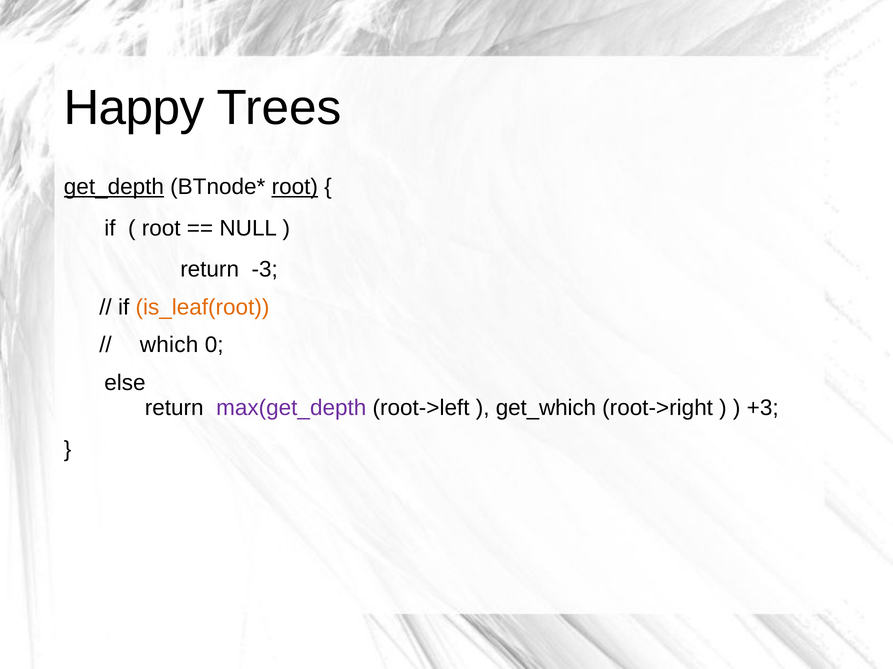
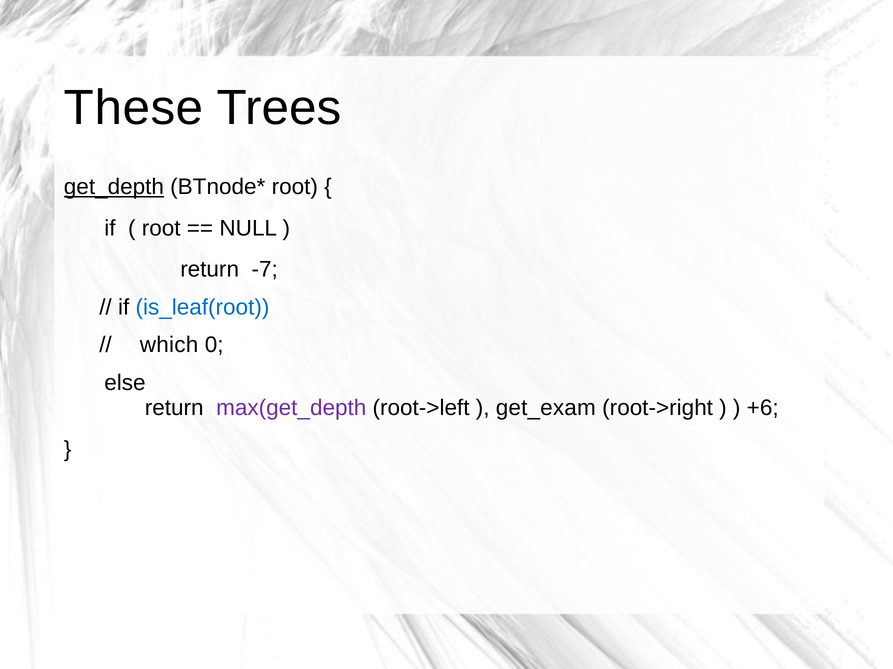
Happy: Happy -> These (134, 108)
root underline: present -> none (295, 187)
-3: -3 -> -7 (265, 270)
is_leaf(root colour: orange -> blue (202, 307)
get_which: get_which -> get_exam (546, 408)
+3: +3 -> +6 (763, 408)
